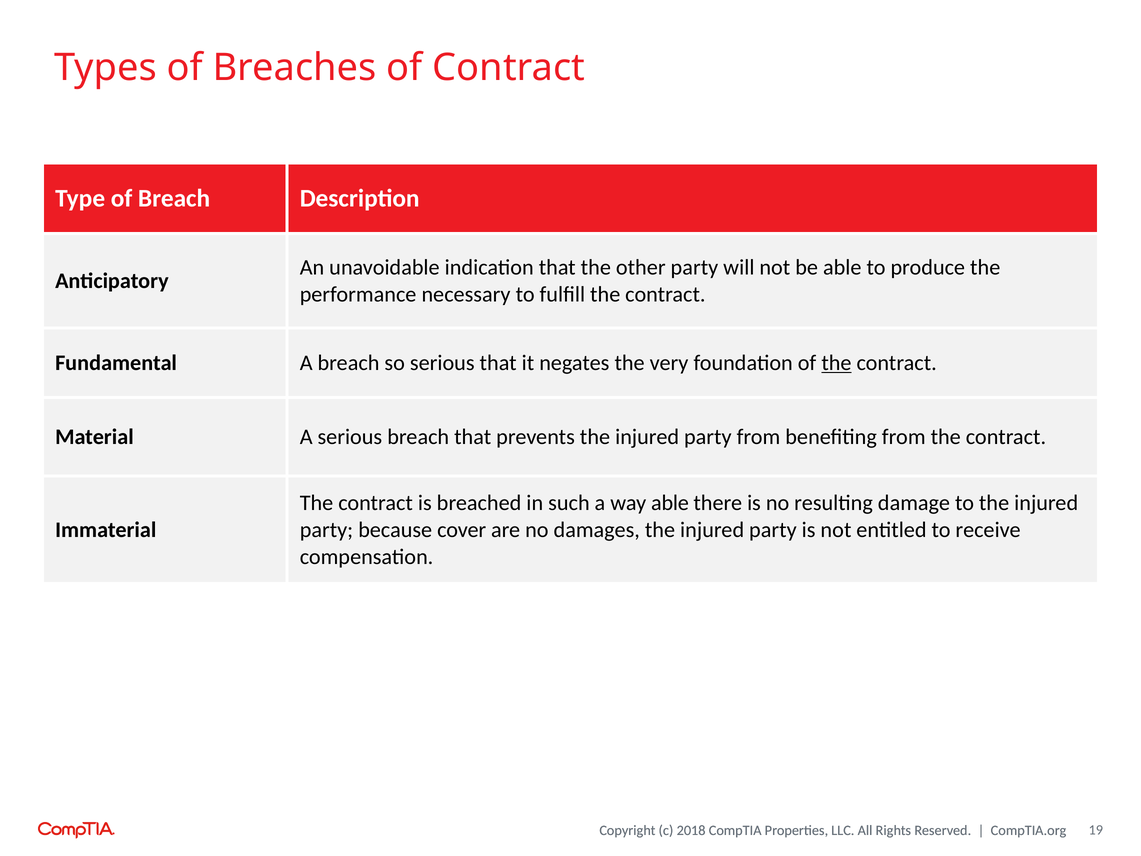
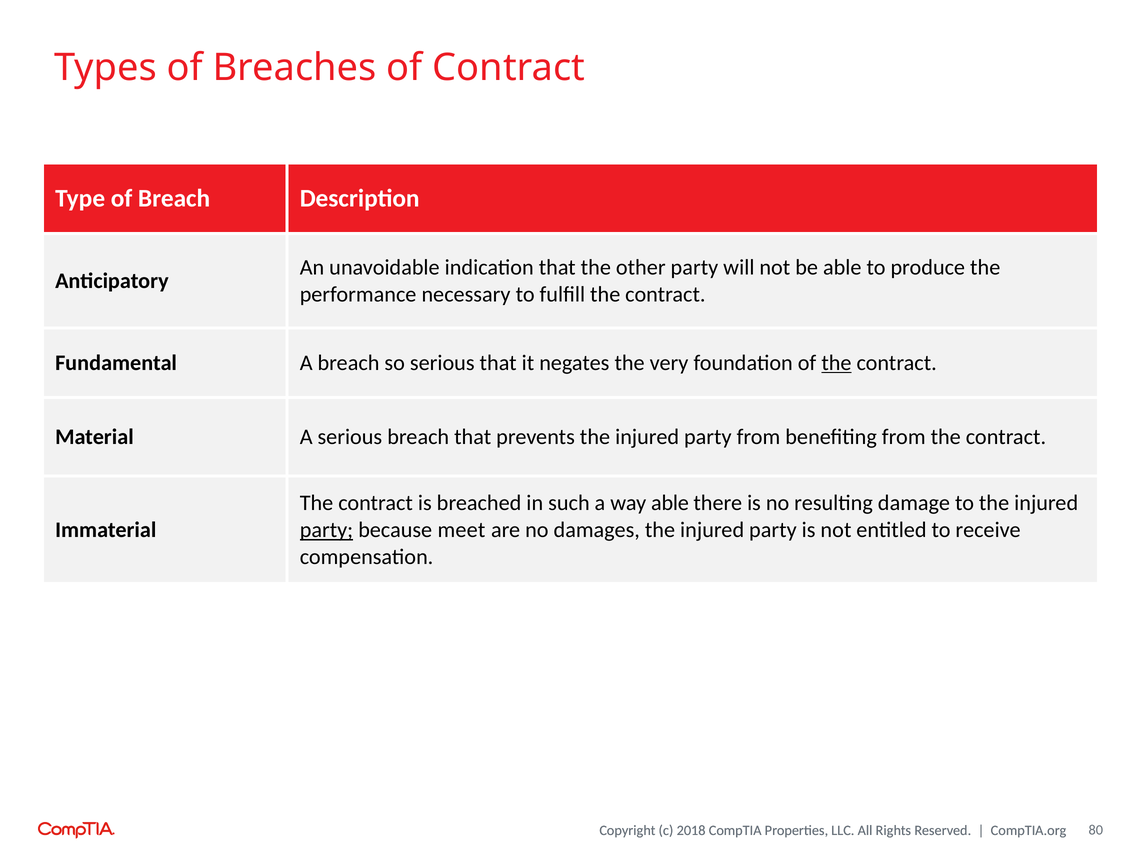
party underline: none -> present (326, 530)
cover: cover -> meet (461, 530)
19: 19 -> 80 (1096, 830)
